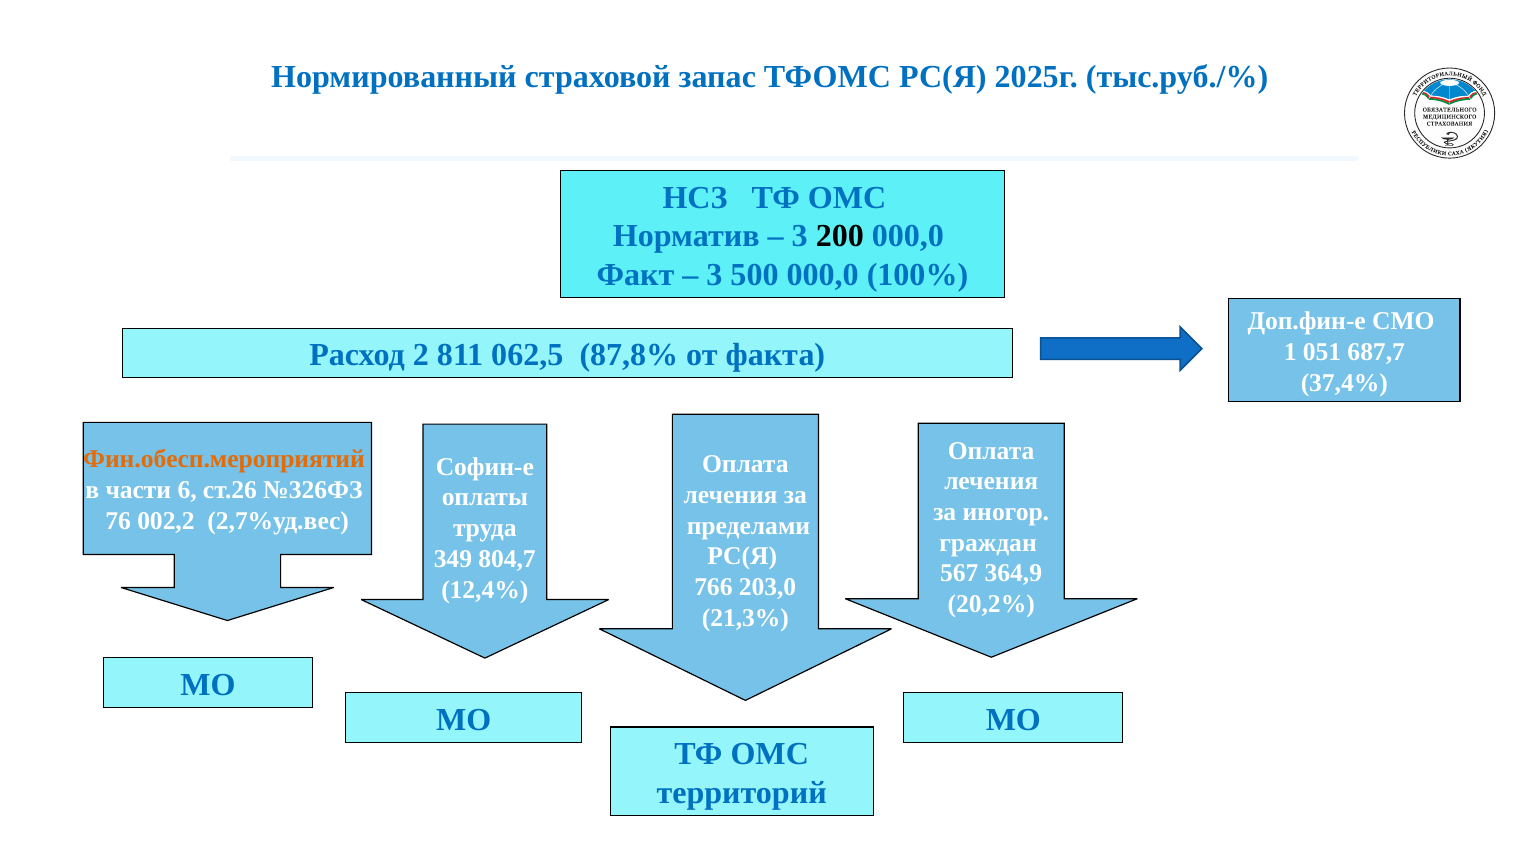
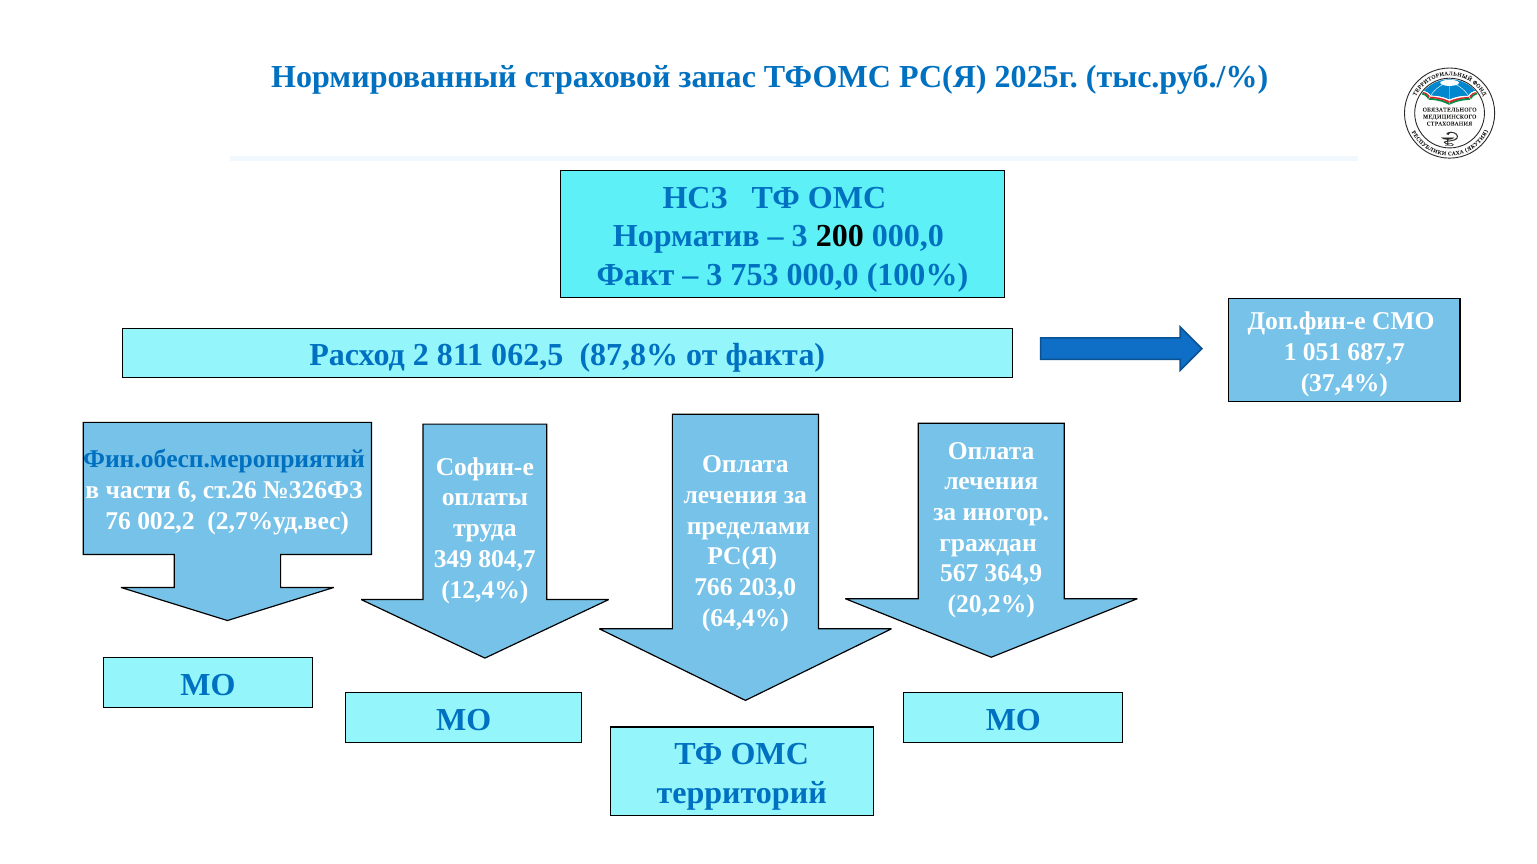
500: 500 -> 753 (755, 275)
Фин.обесп.мероприятий colour: orange -> blue (224, 460)
21,3%: 21,3% -> 64,4% (745, 618)
